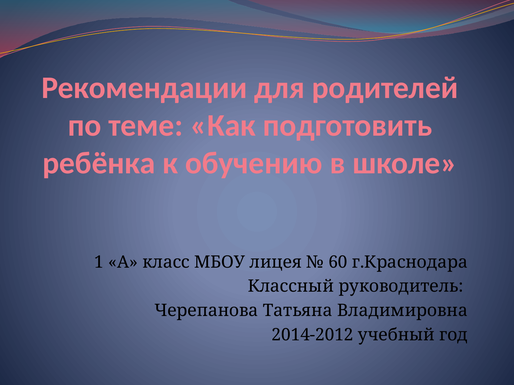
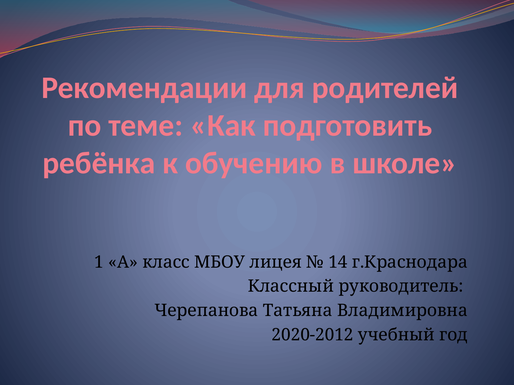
60: 60 -> 14 (338, 262)
2014-2012: 2014-2012 -> 2020-2012 (313, 335)
